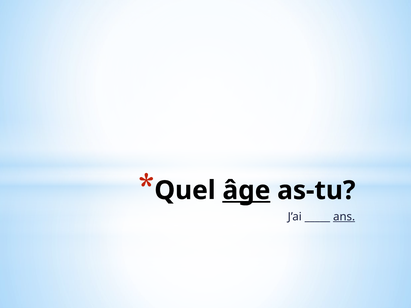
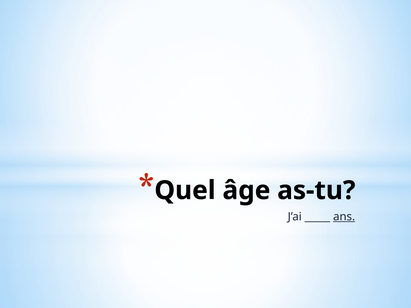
âge underline: present -> none (246, 191)
